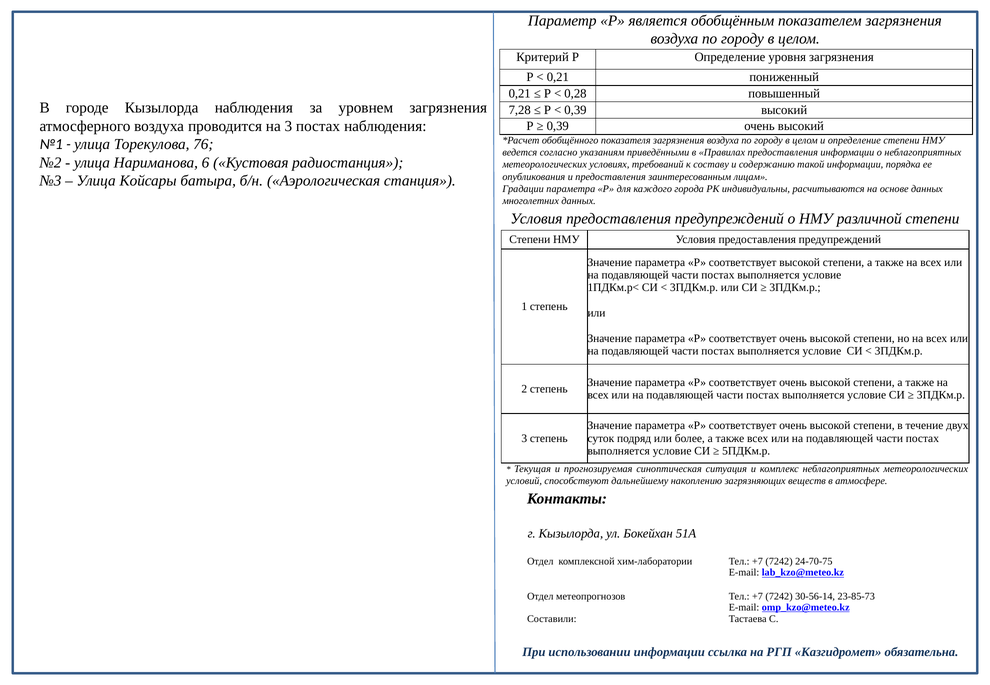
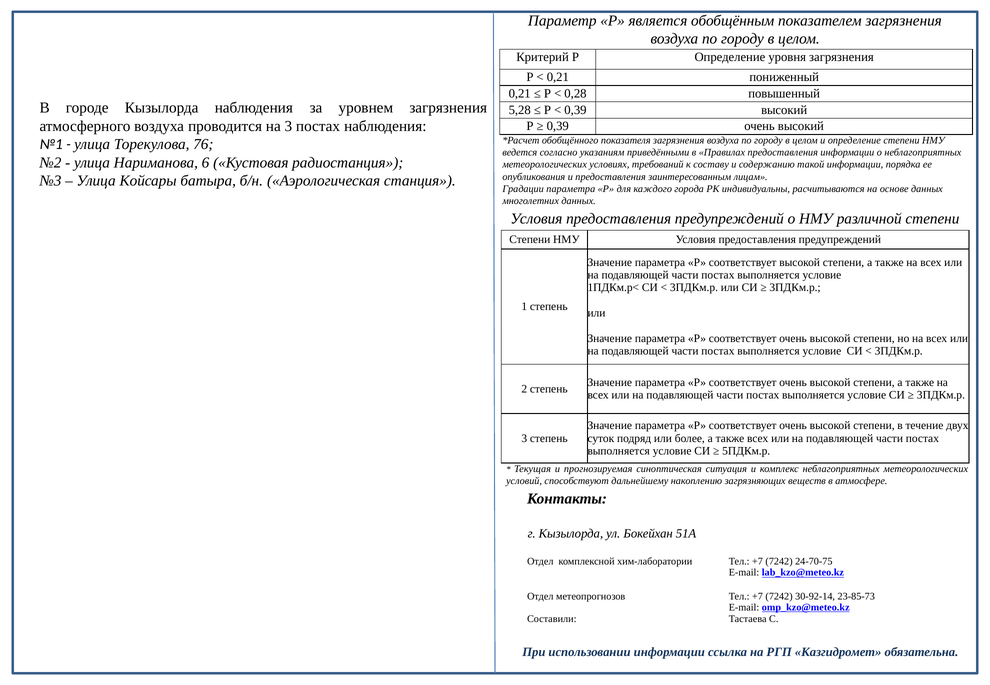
7,28: 7,28 -> 5,28 (520, 110)
30-56-14: 30-56-14 -> 30-92-14 (815, 597)
